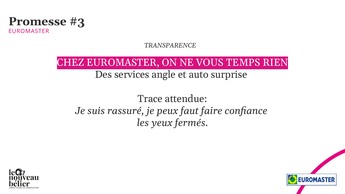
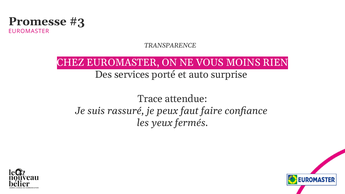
TEMPS: TEMPS -> MOINS (243, 63)
angle: angle -> porté (164, 75)
